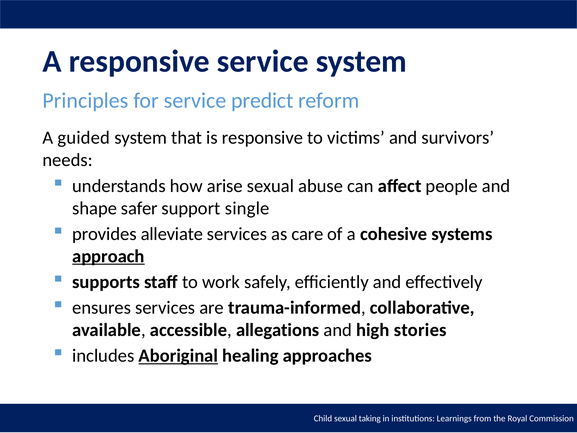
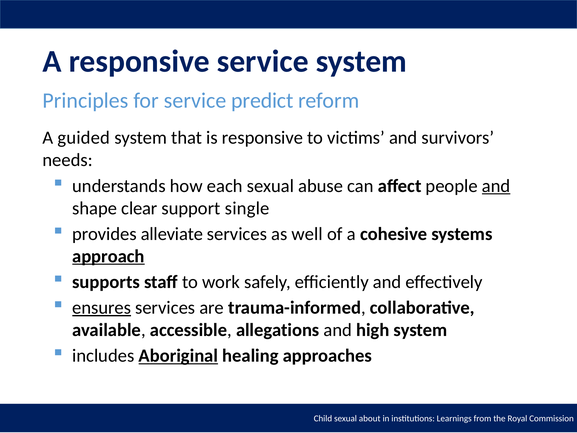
arise: arise -> each (225, 186)
and underline: none -> present (496, 186)
safer: safer -> clear (139, 208)
care: care -> well (307, 234)
ensures underline: none -> present (102, 308)
high stories: stories -> system (420, 330)
taking: taking -> about (370, 418)
